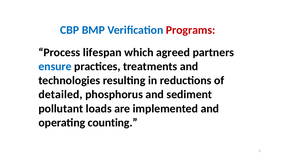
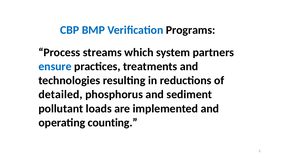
Programs colour: red -> black (191, 30)
lifespan: lifespan -> streams (102, 53)
agreed: agreed -> system (173, 53)
